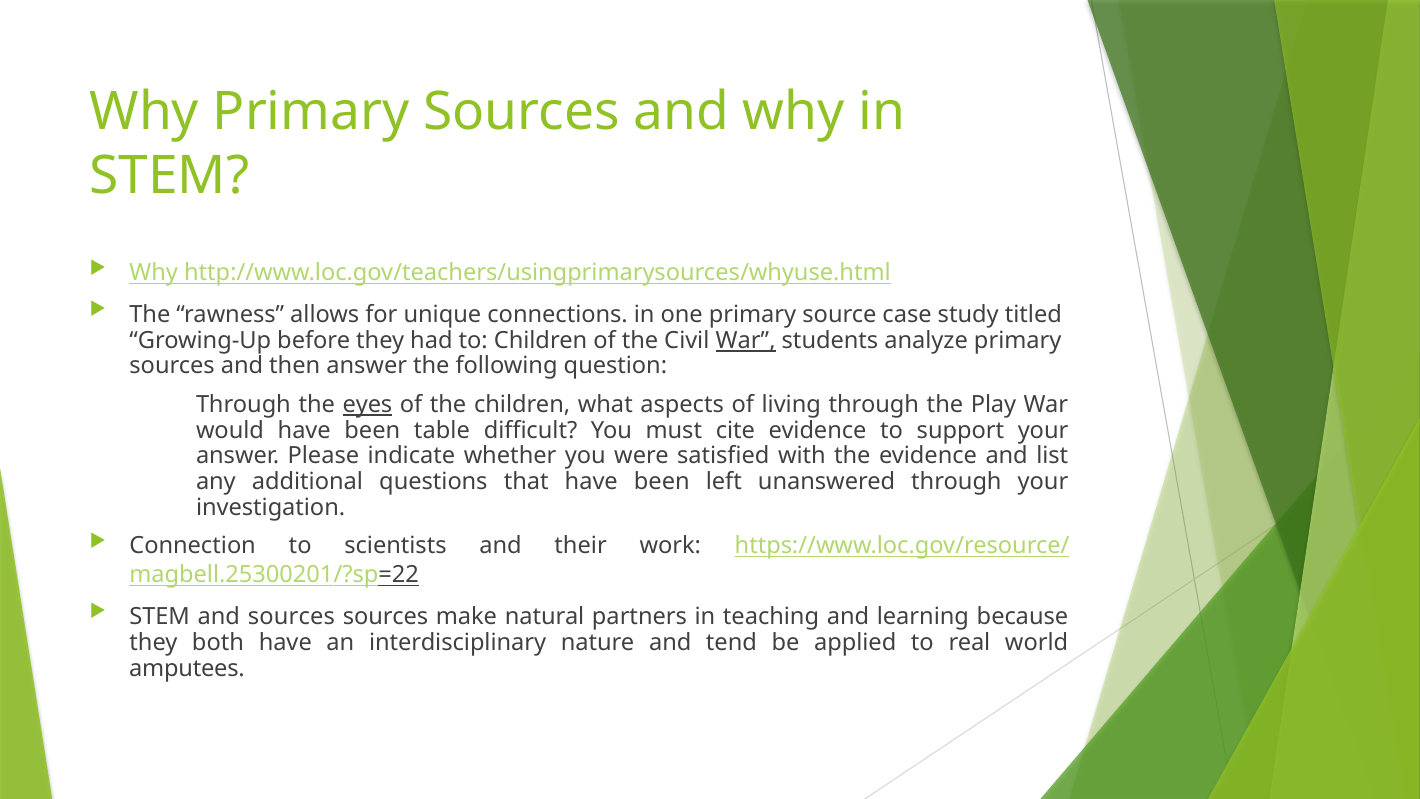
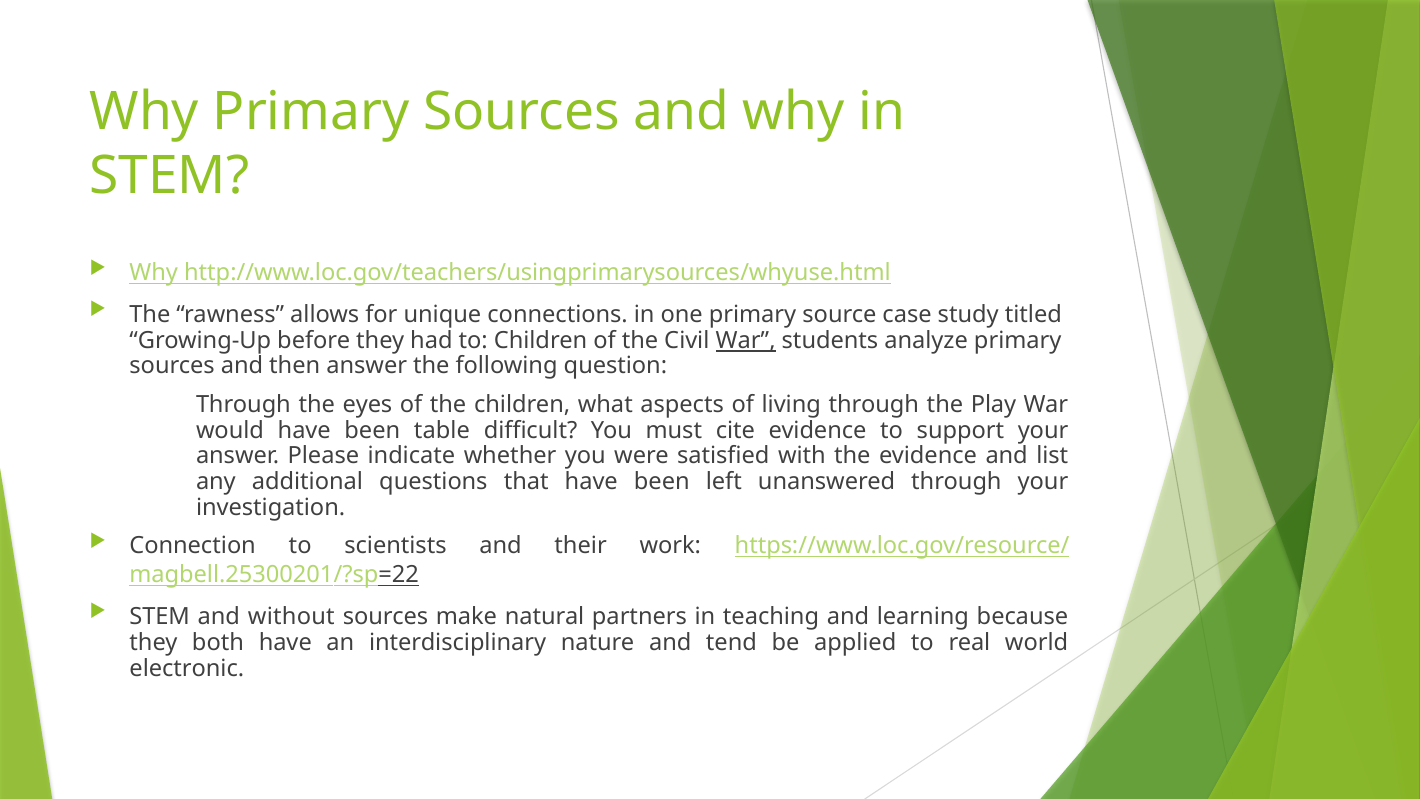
eyes underline: present -> none (368, 405)
and sources: sources -> without (291, 617)
amputees: amputees -> electronic (187, 668)
